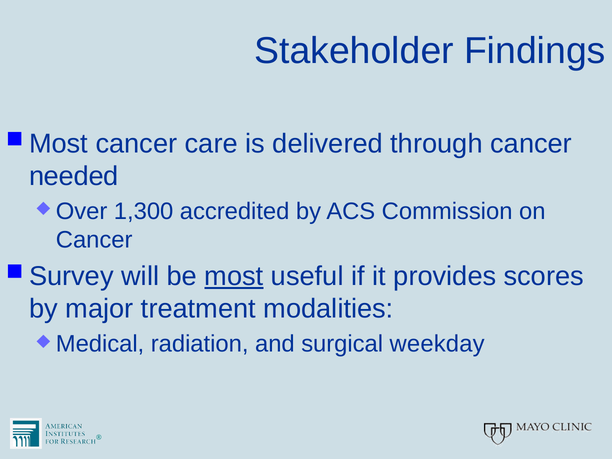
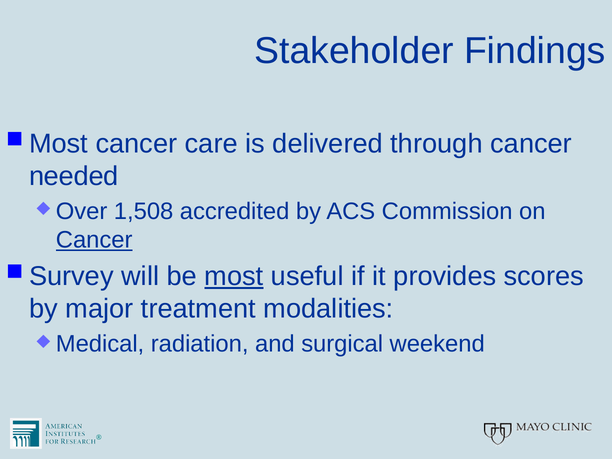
1,300: 1,300 -> 1,508 (144, 211)
Cancer underline: none -> present (94, 240)
weekday: weekday -> weekend (437, 344)
